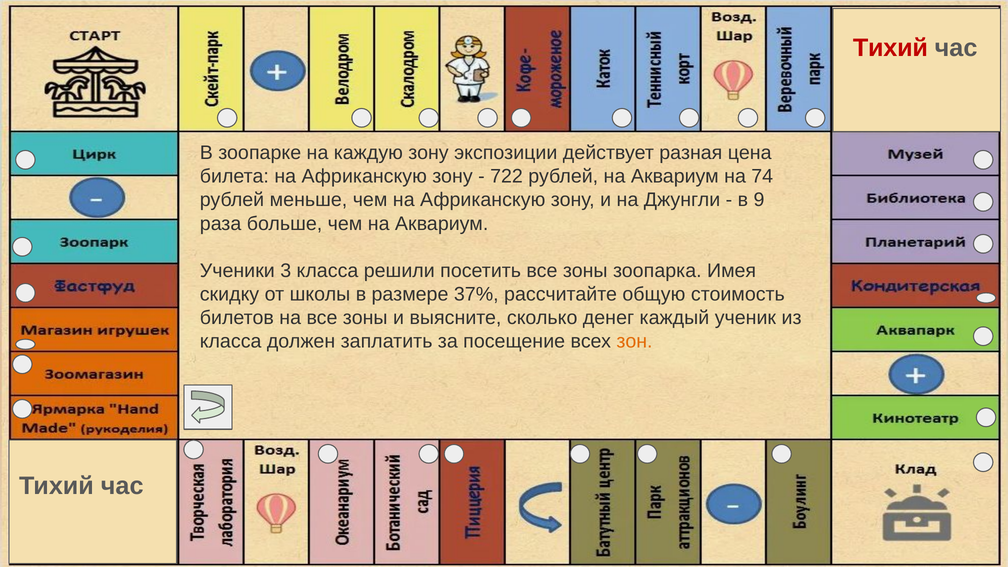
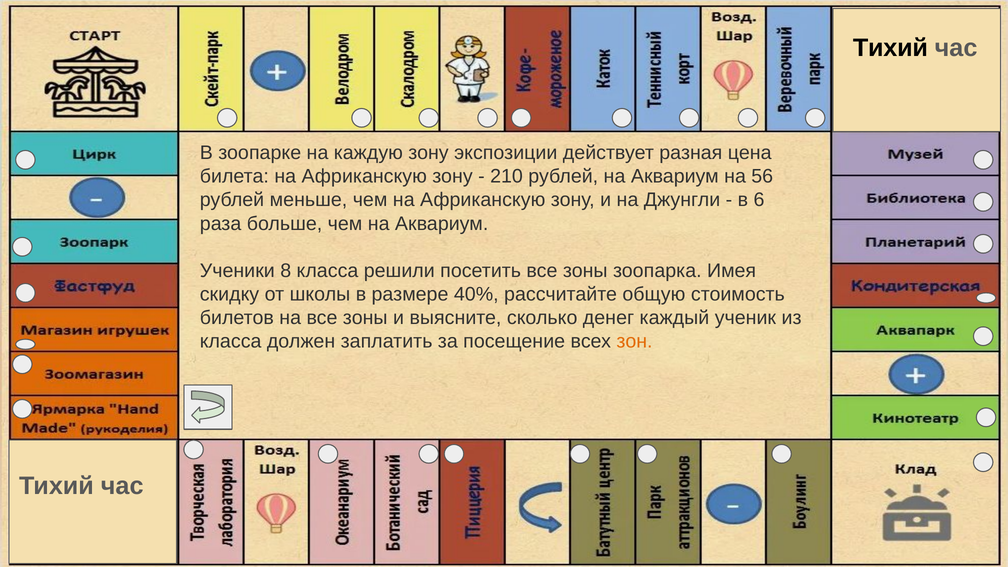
Тихий colour: red -> black (890, 48)
722: 722 -> 210 (507, 176)
74: 74 -> 56 (762, 176)
9: 9 -> 6 (759, 200)
3: 3 -> 8 (286, 271)
37%: 37% -> 40% (476, 294)
